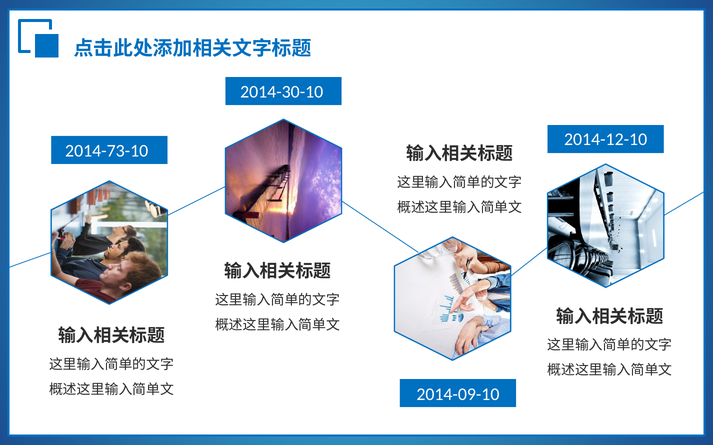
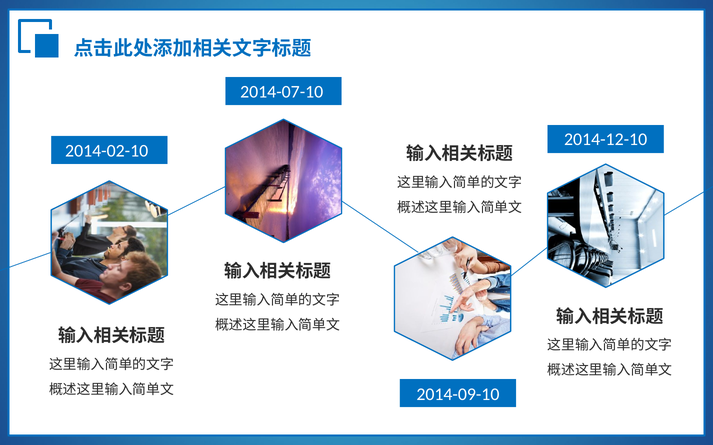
2014-30-10: 2014-30-10 -> 2014-07-10 (282, 92)
2014-73-10: 2014-73-10 -> 2014-02-10 (107, 151)
